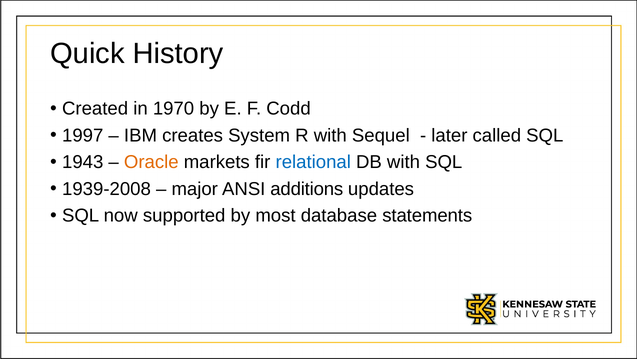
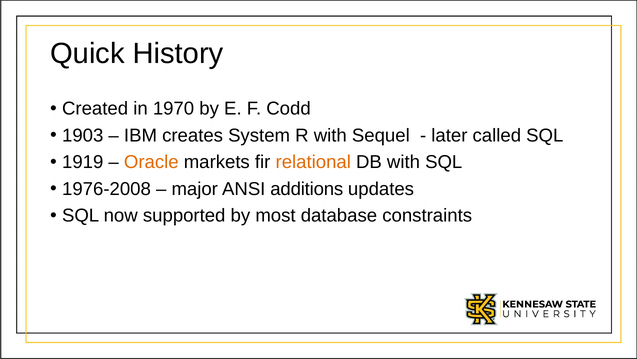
1997: 1997 -> 1903 (83, 135)
1943: 1943 -> 1919 (83, 162)
relational colour: blue -> orange (313, 162)
1939-2008: 1939-2008 -> 1976-2008 (106, 189)
statements: statements -> constraints (427, 215)
